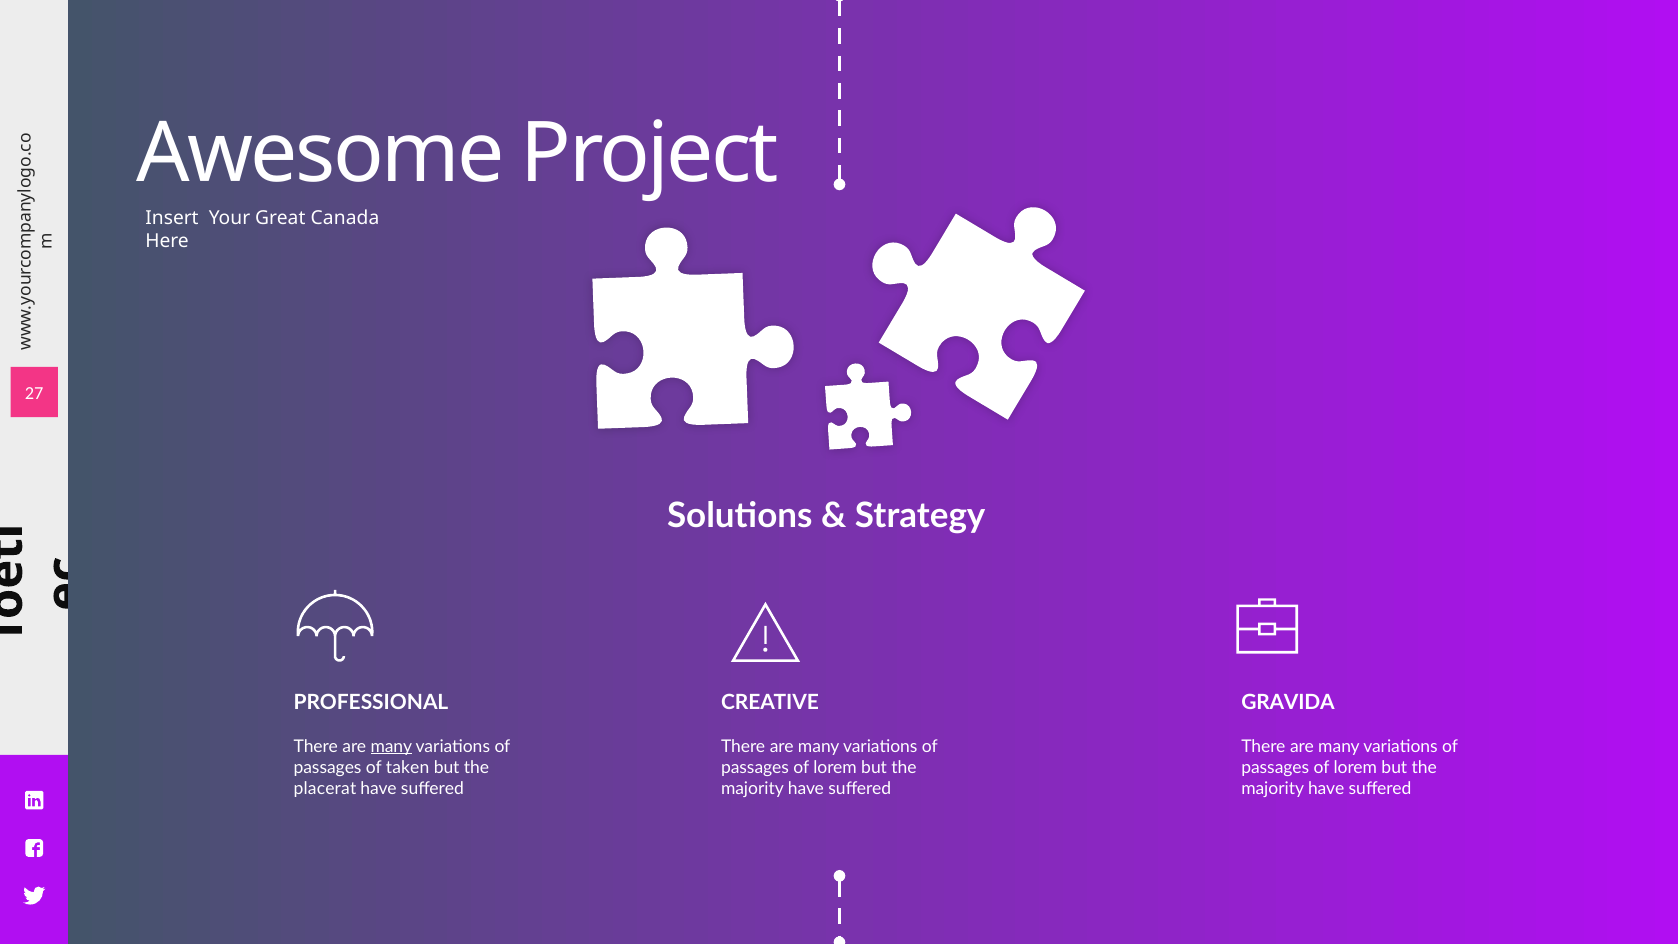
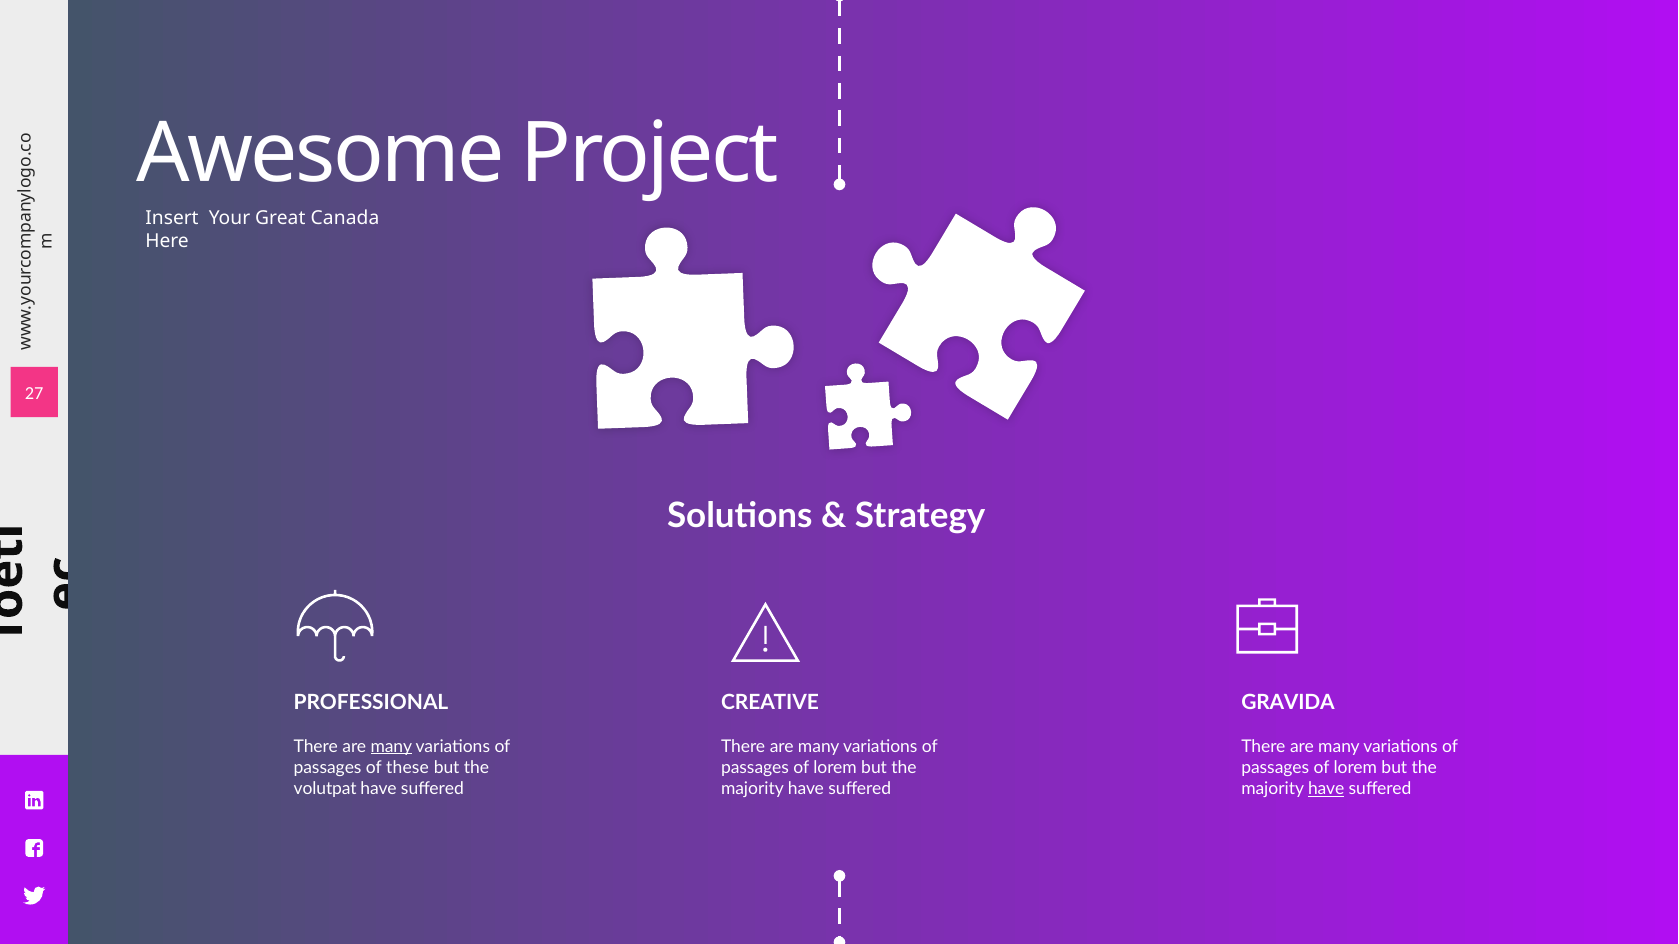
taken: taken -> these (408, 768)
placerat: placerat -> volutpat (325, 789)
have underline: none -> present (1326, 789)
